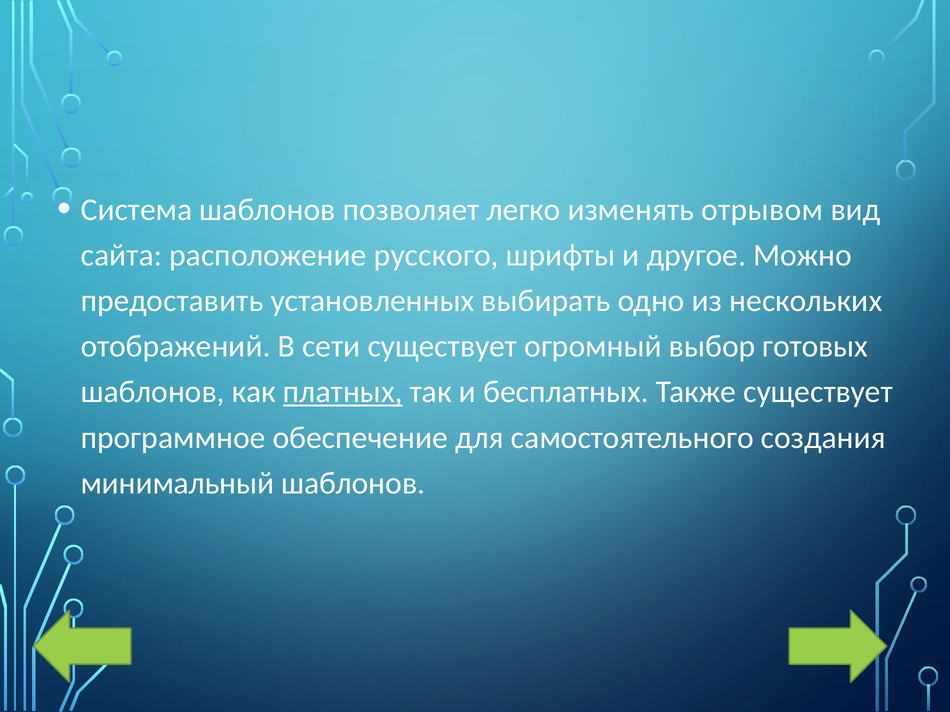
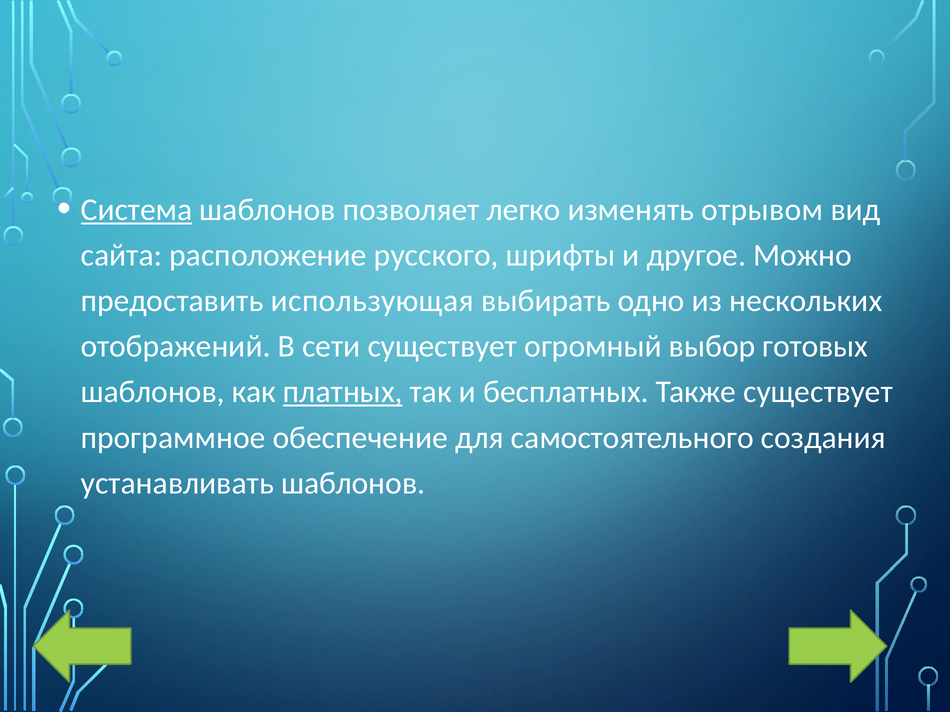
Система underline: none -> present (137, 210)
установленных: установленных -> использующая (372, 301)
минимальный: минимальный -> устанавливать (177, 484)
